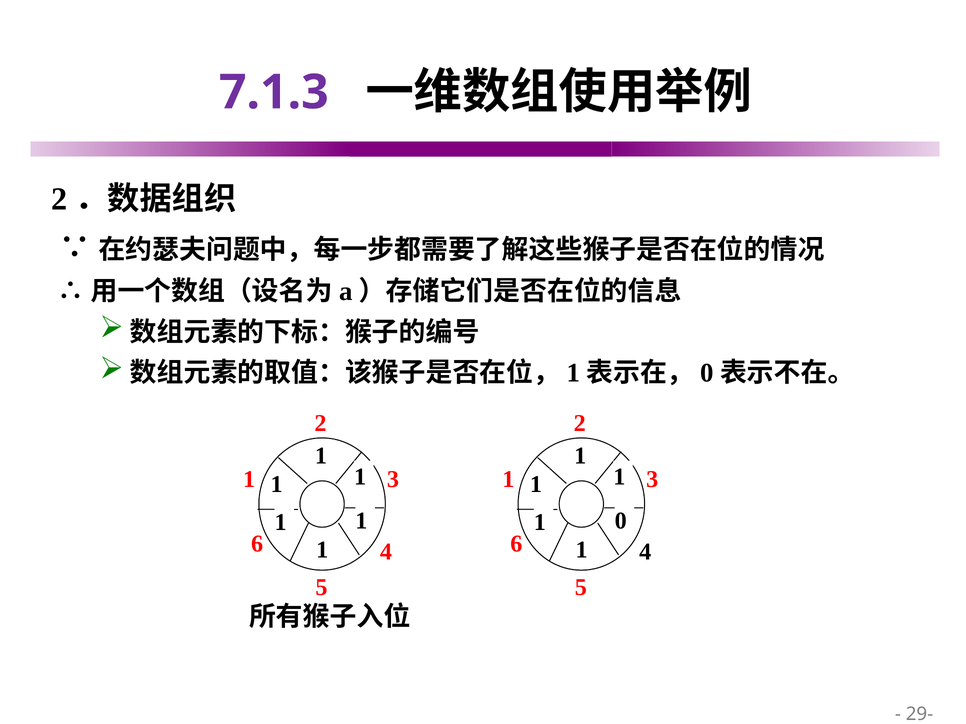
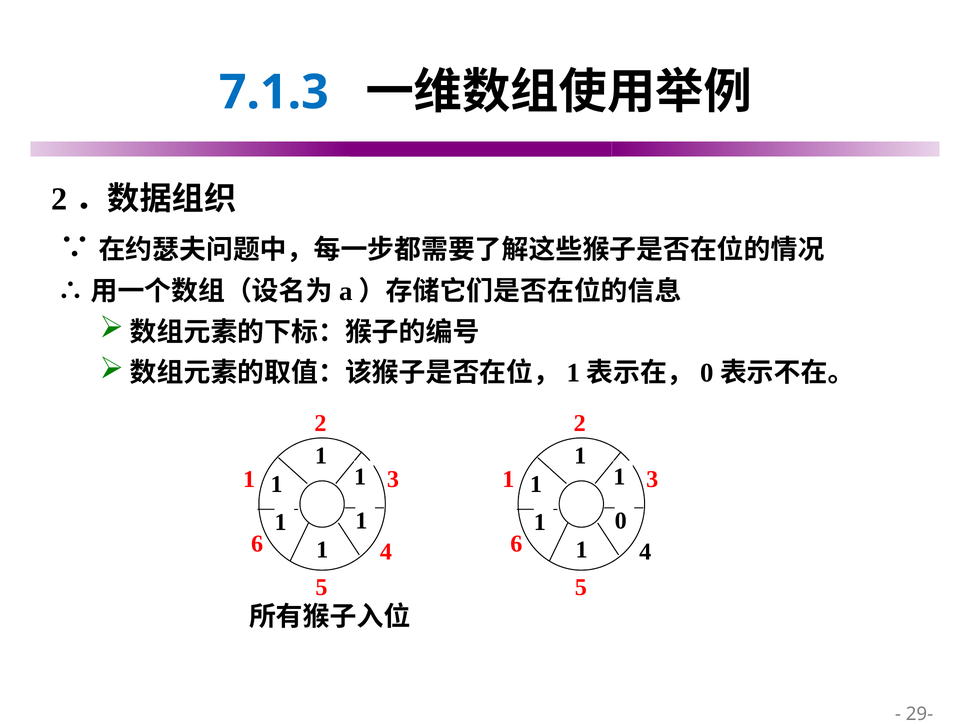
7.1.3 colour: purple -> blue (274, 92)
